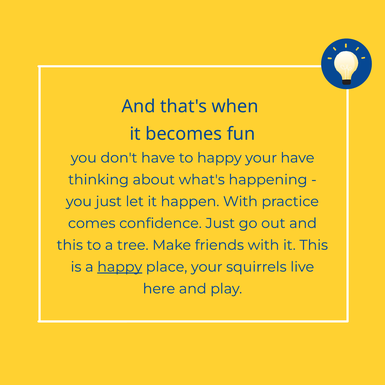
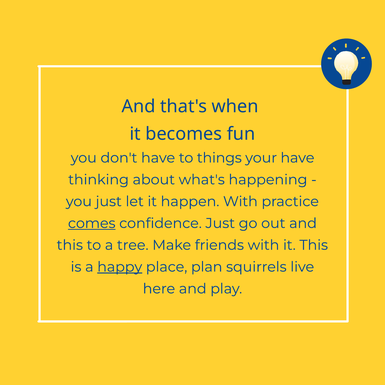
to happy: happy -> things (219, 158)
comes underline: none -> present (92, 223)
place your: your -> plan (207, 267)
